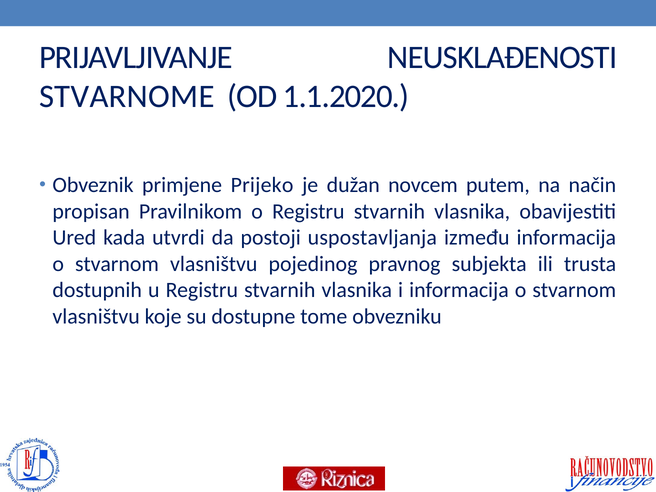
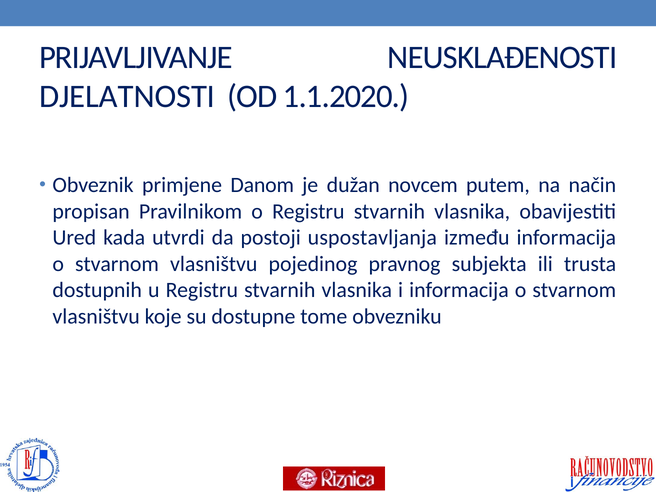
STVARNOME: STVARNOME -> DJELATNOSTI (127, 97)
Prijeko: Prijeko -> Danom (262, 185)
